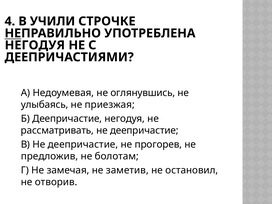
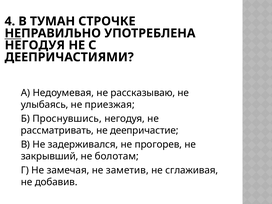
УЧИЛИ: УЧИЛИ -> ТУМАН (52, 21)
оглянувшись: оглянувшись -> рассказываю (143, 93)
Б Деепричастие: Деепричастие -> Проснувшись (67, 119)
В Не деепричастие: деепричастие -> задерживался (83, 144)
предложив: предложив -> закрывший (50, 156)
остановил: остановил -> сглаживая (192, 170)
отворив: отворив -> добавив (56, 182)
